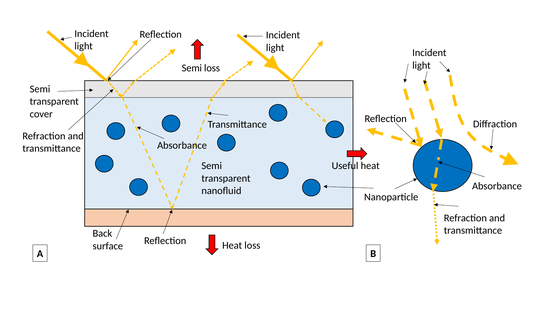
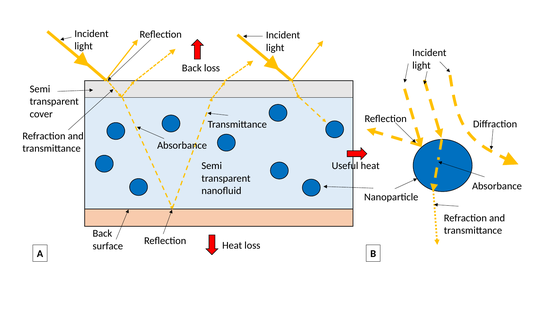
Semi: Semi -> Back (192, 68)
